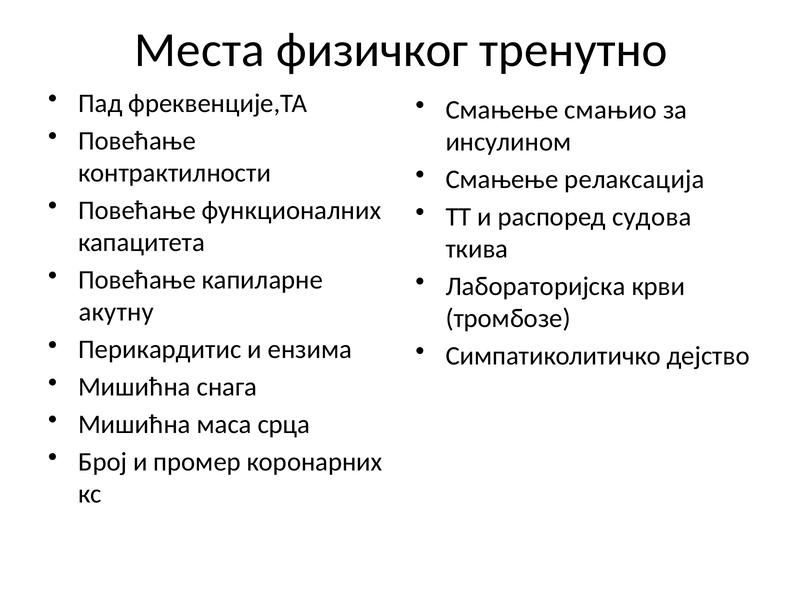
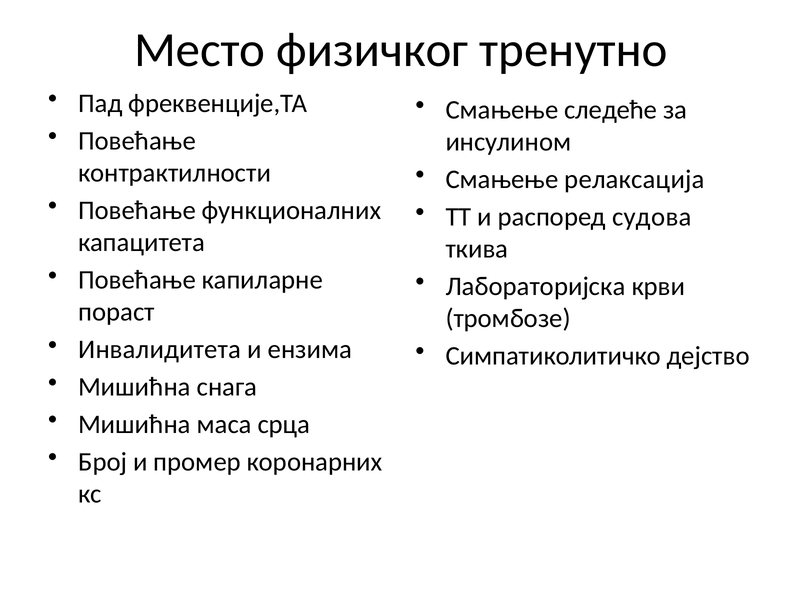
Места: Места -> Место (200, 50)
смањио: смањио -> следеће (611, 110)
акутну: акутну -> пораст (116, 312)
Перикардитис: Перикардитис -> Инвалидитета (160, 349)
